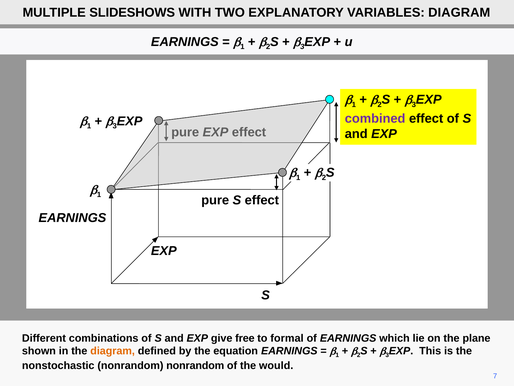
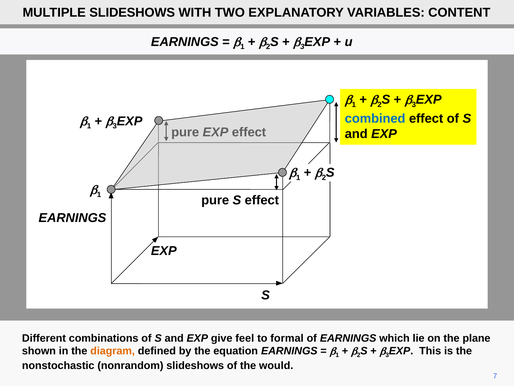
VARIABLES DIAGRAM: DIAGRAM -> CONTENT (459, 13)
combined colour: purple -> blue (375, 118)
free: free -> feel (245, 338)
nonrandom nonrandom: nonrandom -> slideshows (195, 365)
